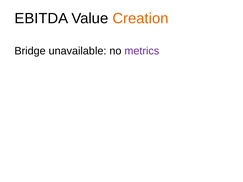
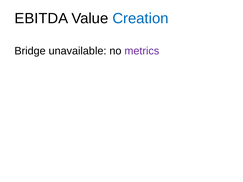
Creation colour: orange -> blue (140, 18)
